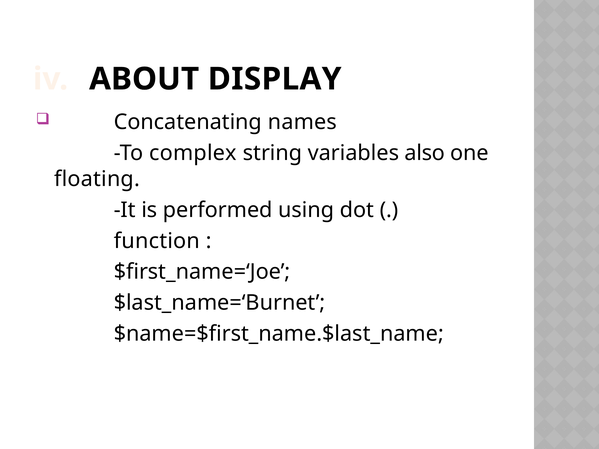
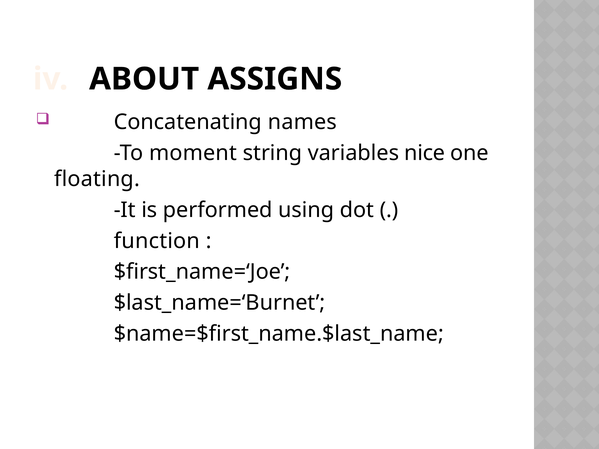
DISPLAY: DISPLAY -> ASSIGNS (275, 79)
complex: complex -> moment (193, 153)
also: also -> nice (425, 153)
